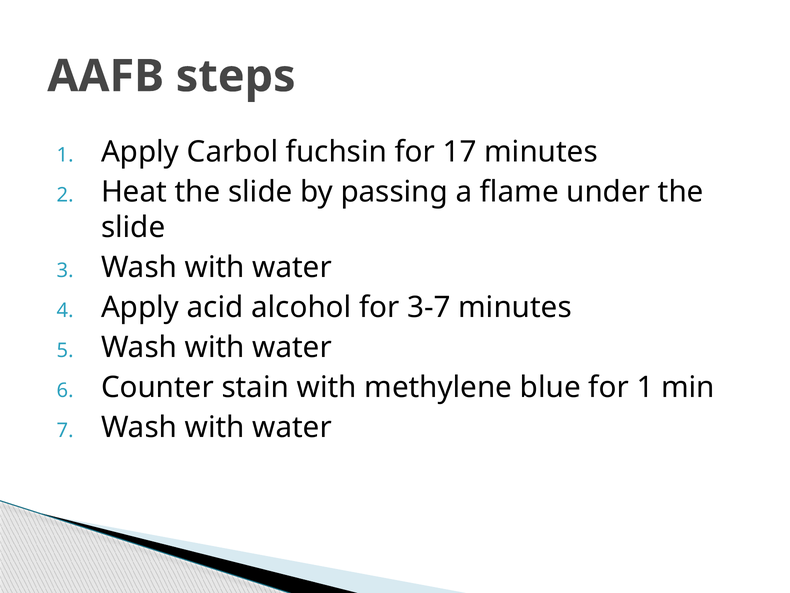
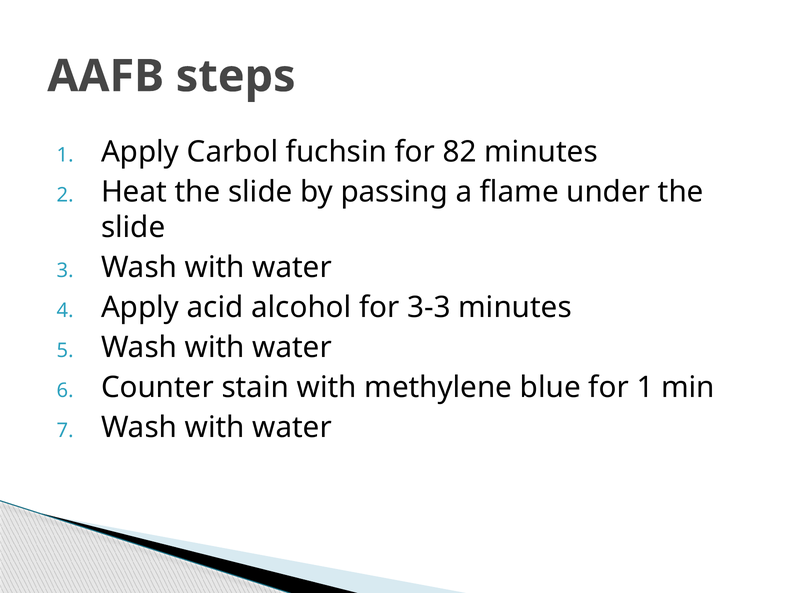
17: 17 -> 82 (460, 152)
3-7: 3-7 -> 3-3 (429, 307)
